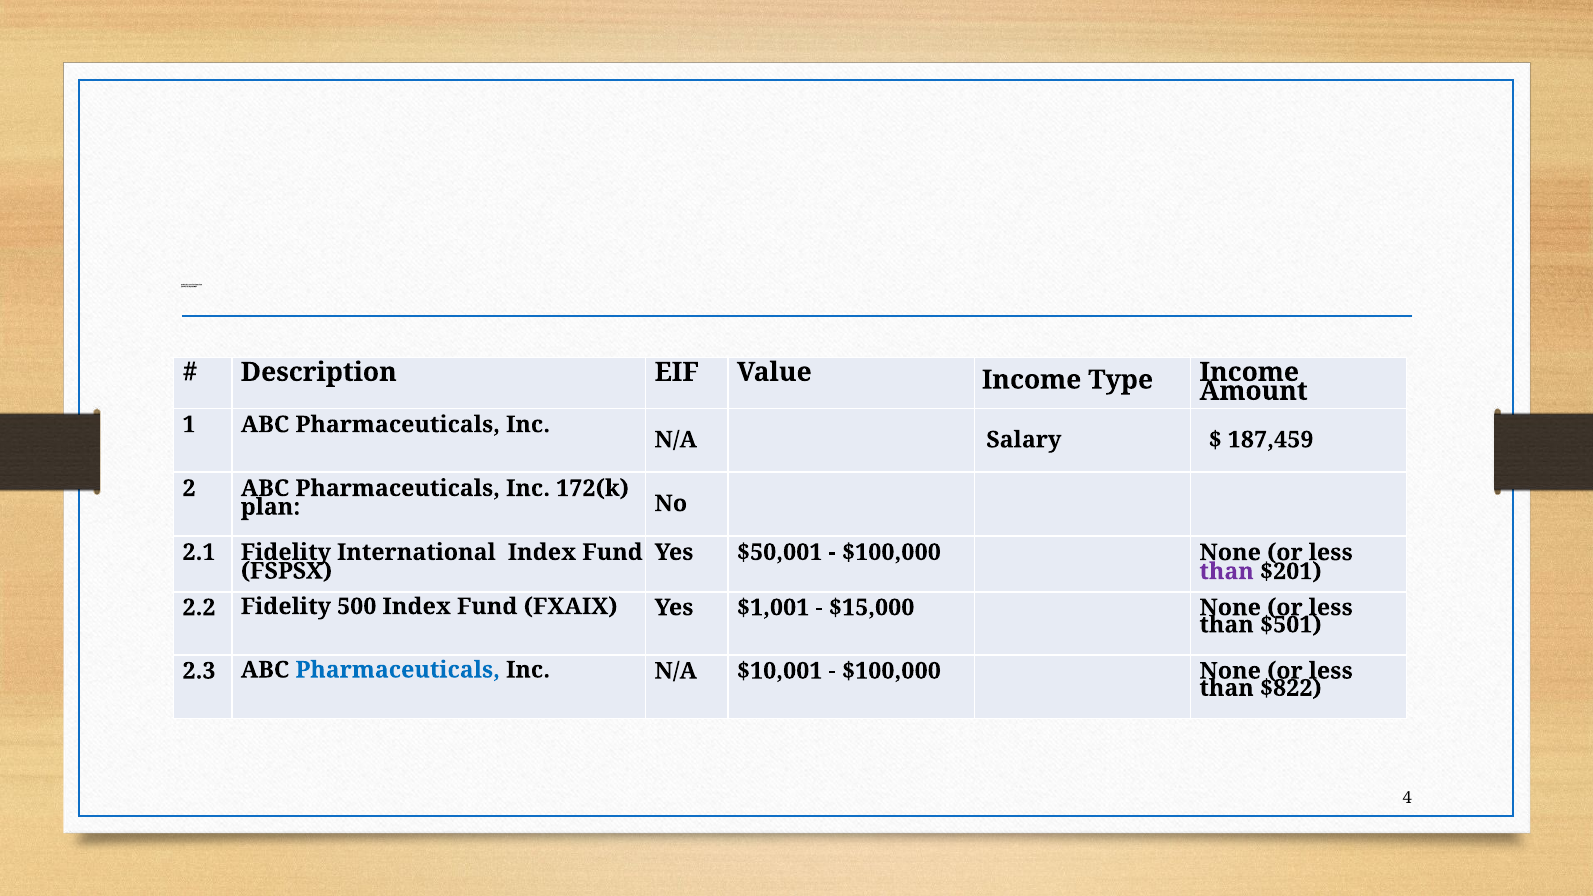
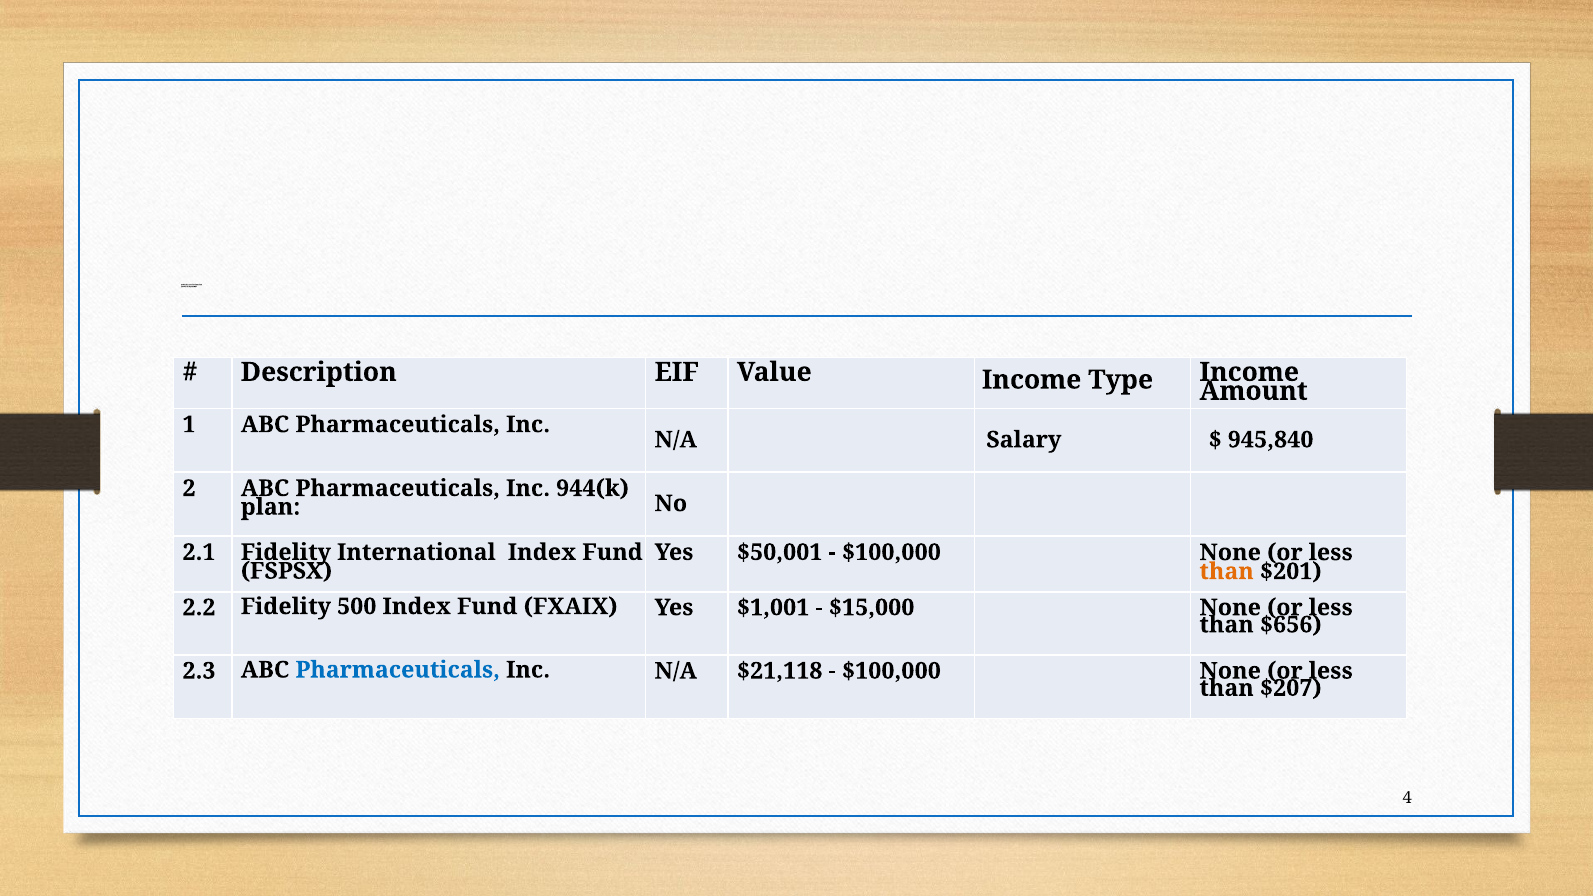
187,459: 187,459 -> 945,840 (1271, 440)
172(k: 172(k -> 944(k (593, 488)
than colour: purple -> orange (1227, 571)
$501: $501 -> $656 (1291, 625)
$10,001: $10,001 -> $21,118 (780, 671)
$822: $822 -> $207 (1291, 688)
